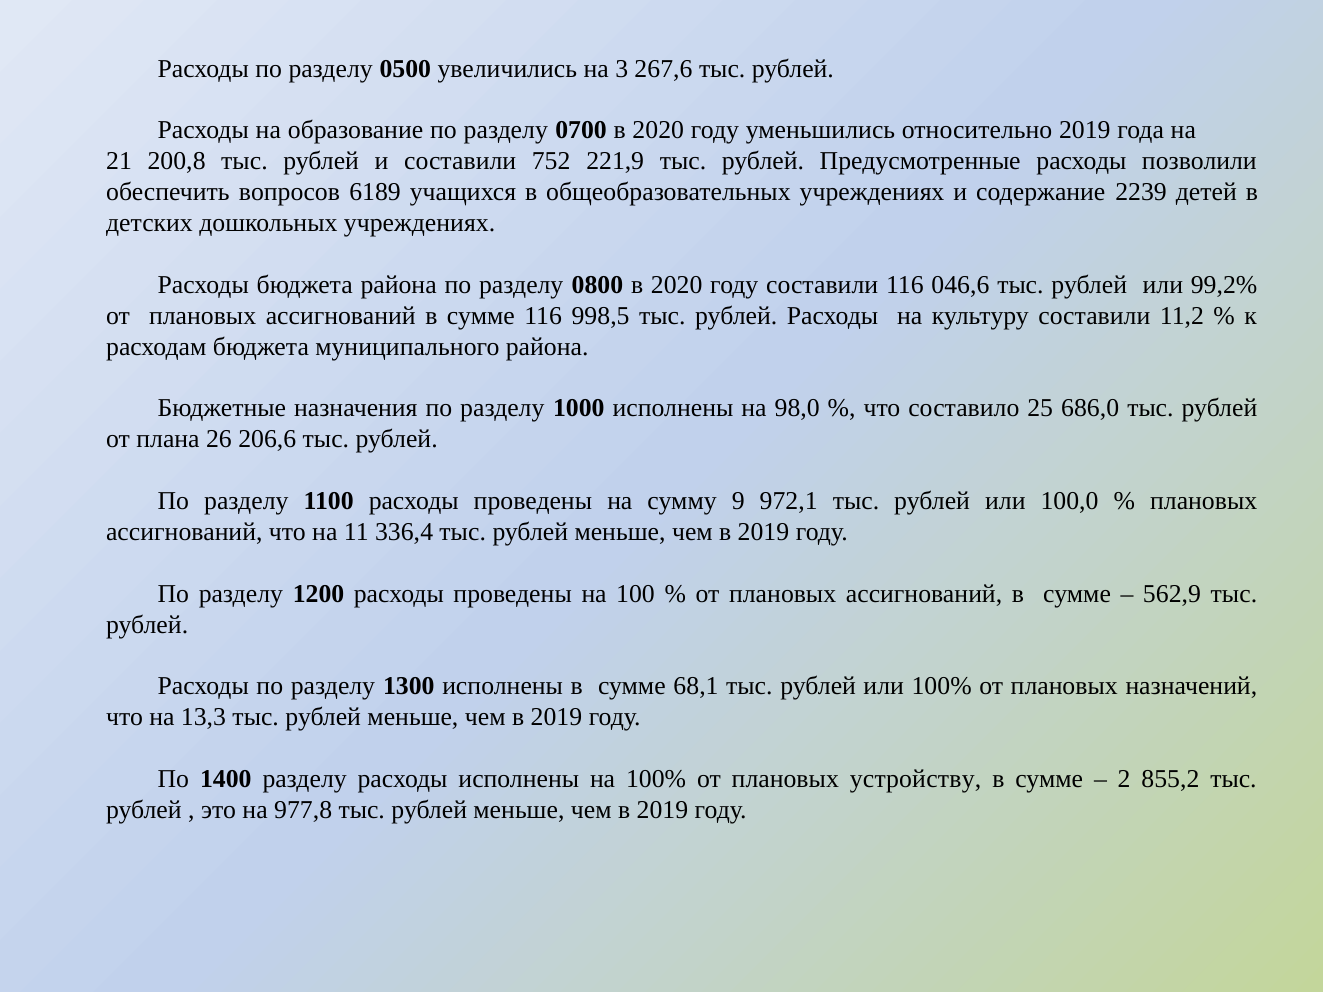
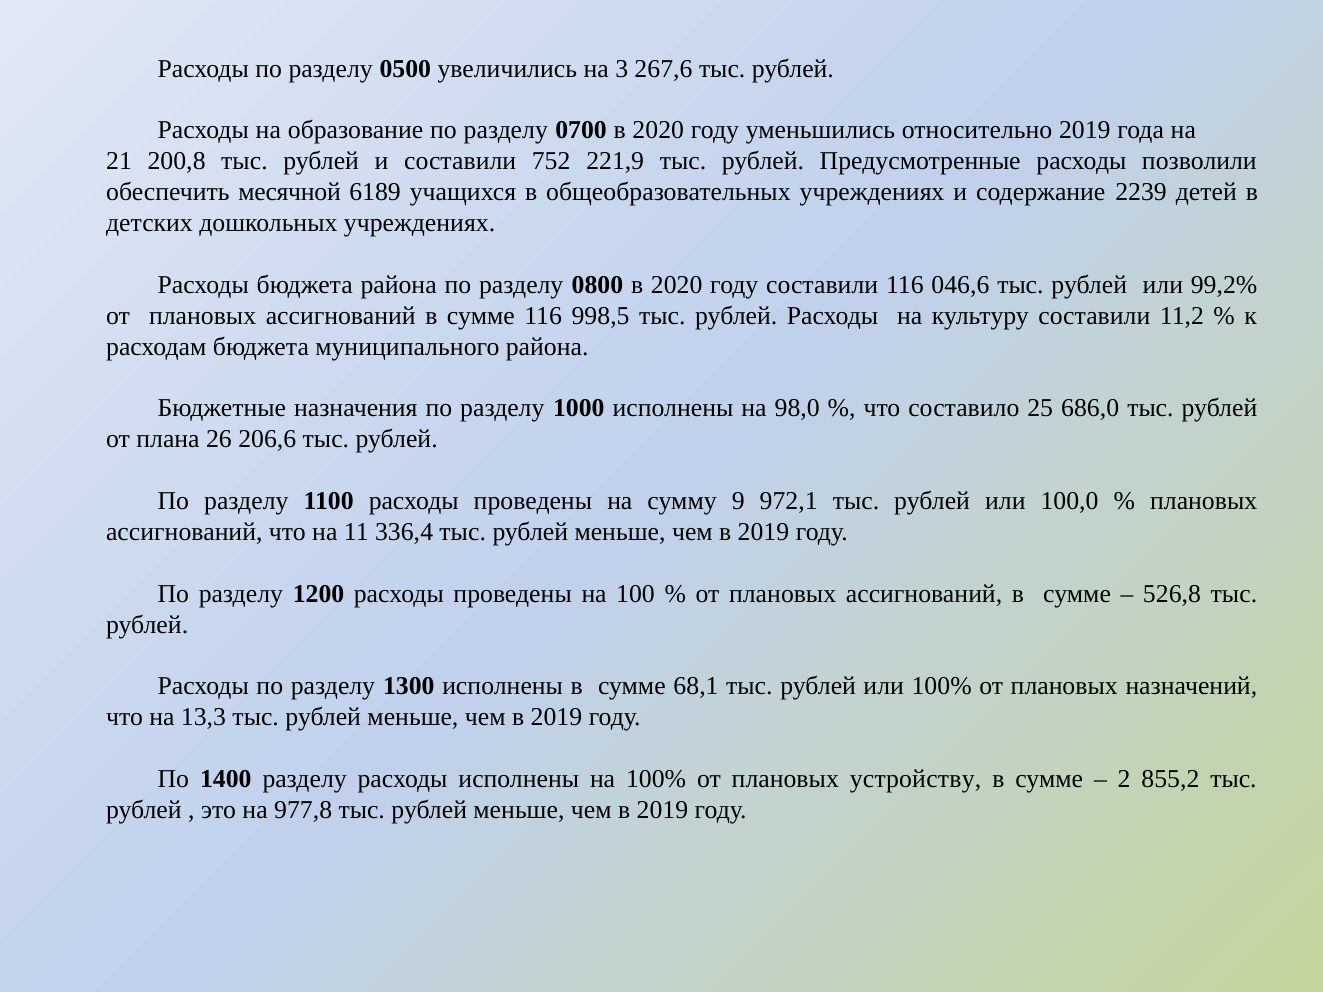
вопросов: вопросов -> месячной (290, 192)
562,9: 562,9 -> 526,8 (1172, 594)
